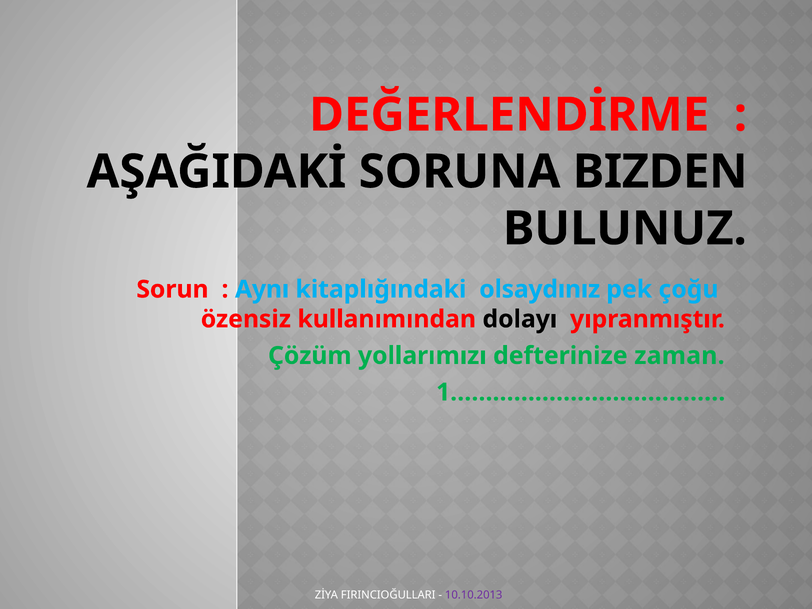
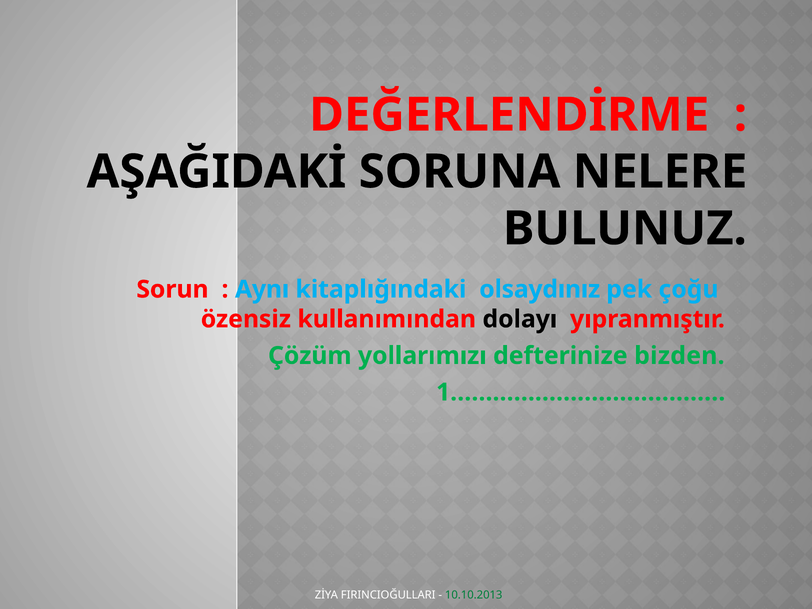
BIZDEN: BIZDEN -> NELERE (660, 172)
zaman: zaman -> bizden (679, 356)
10.10.2013 colour: purple -> green (474, 595)
